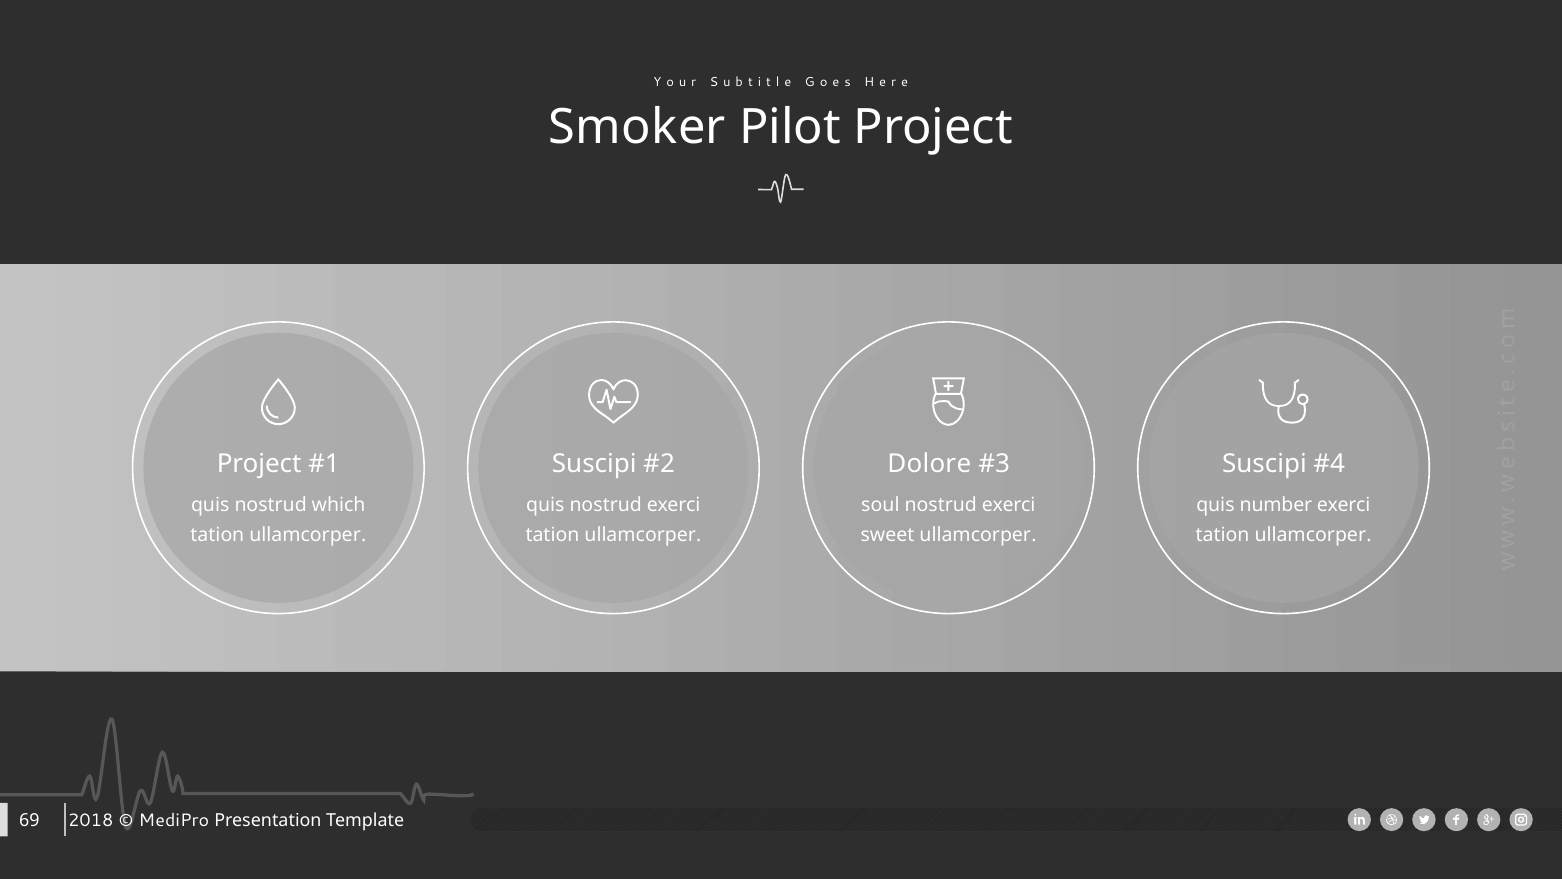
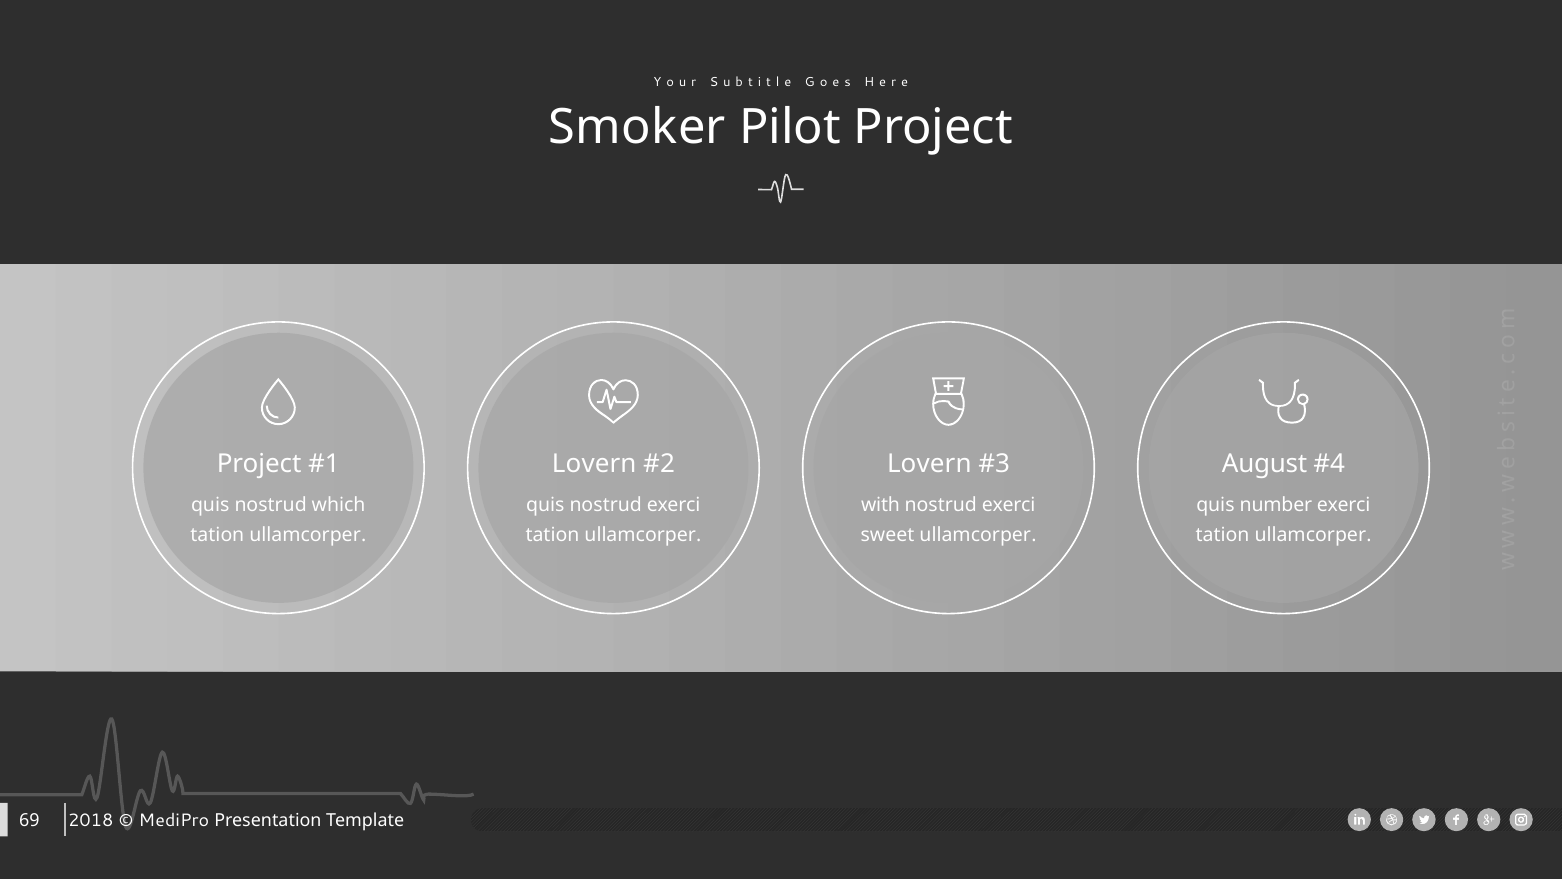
Suscipi: Suscipi -> Lovern (594, 464)
Dolore: Dolore -> Lovern (929, 464)
Suscipi: Suscipi -> August (1265, 464)
soul: soul -> with (881, 504)
